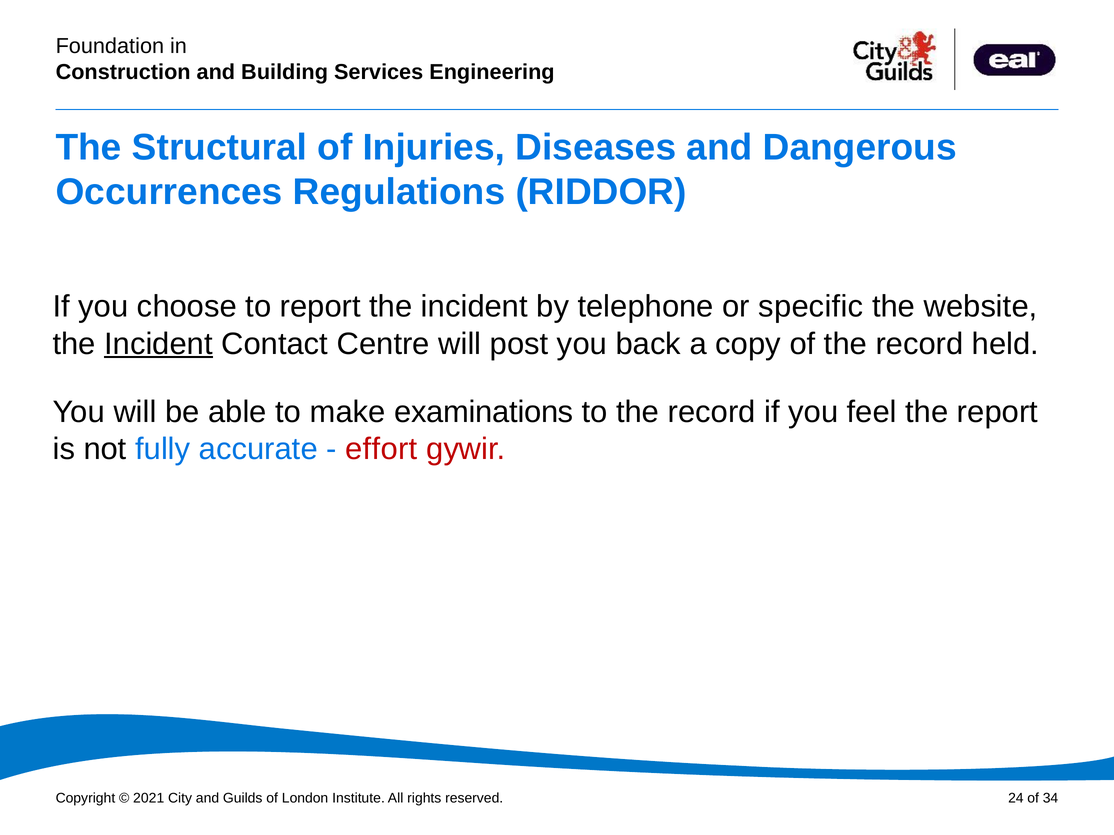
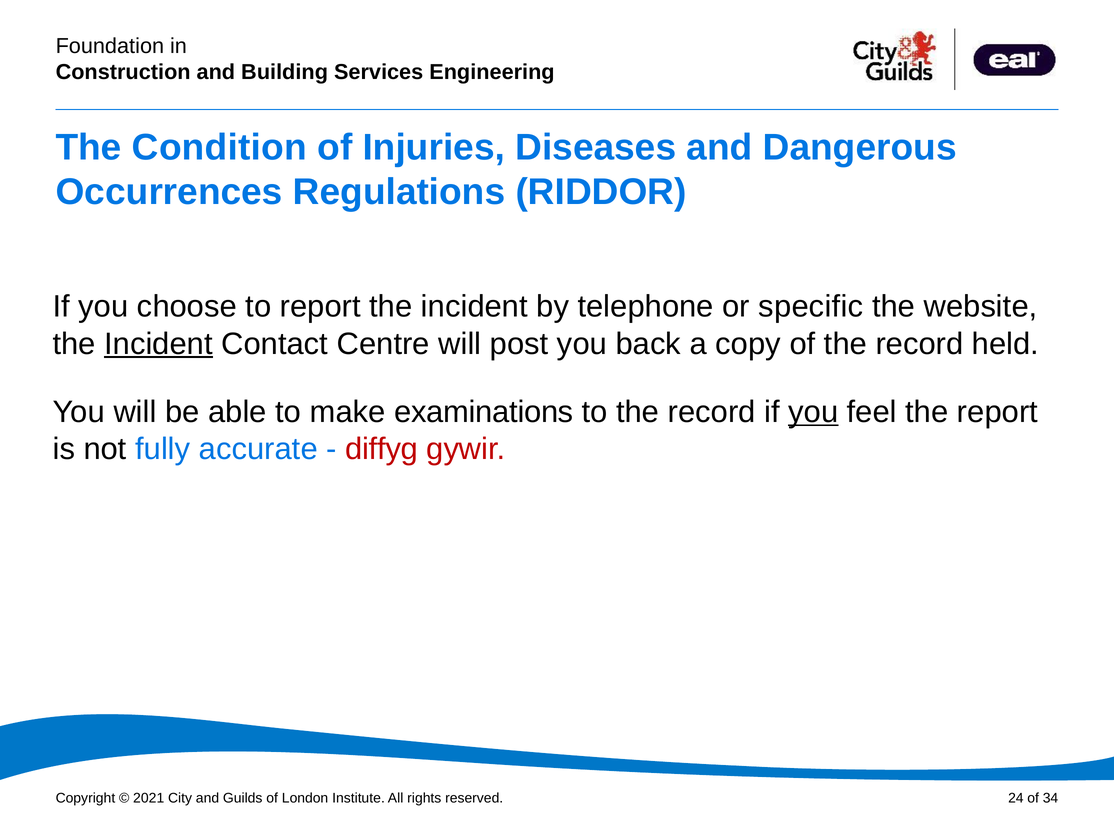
Structural: Structural -> Condition (219, 148)
you underline: none -> present (813, 412)
effort: effort -> diffyg (382, 449)
